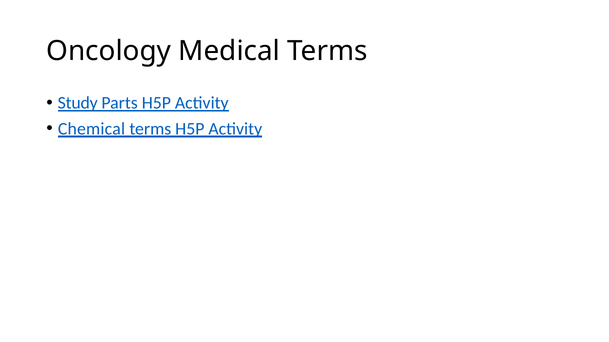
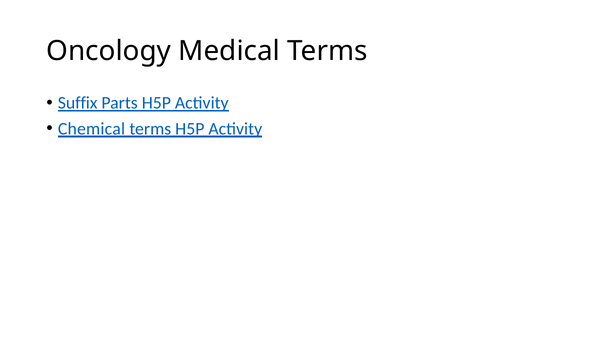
Study: Study -> Suffix (78, 103)
